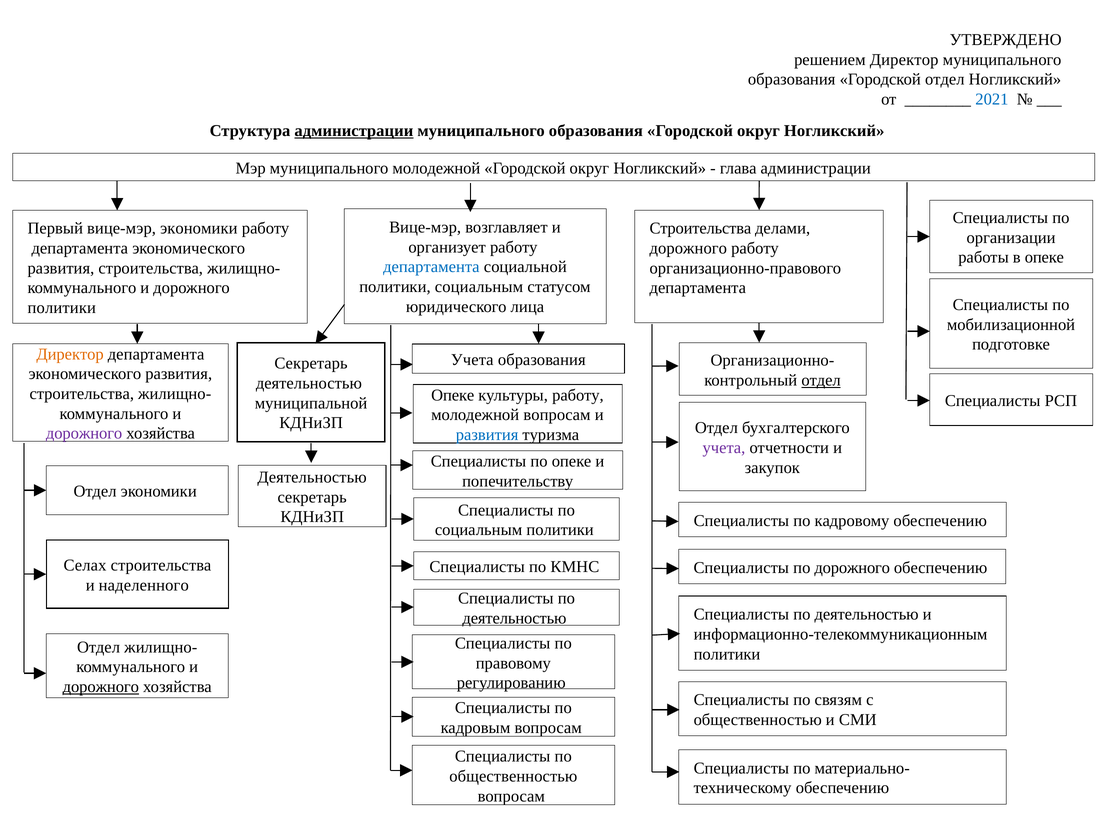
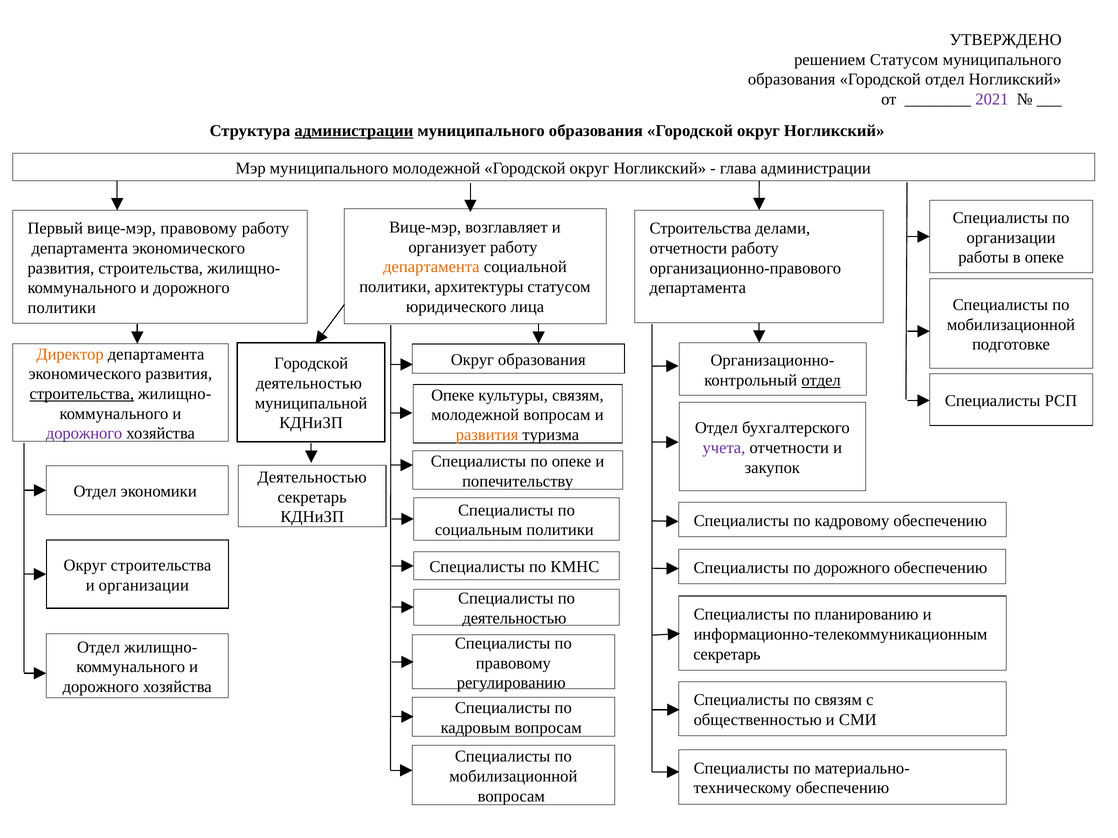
решением Директор: Директор -> Статусом (904, 60)
2021 colour: blue -> purple (992, 99)
вице-мэр экономики: экономики -> правовому (199, 229)
дорожного: дорожного -> отчетности (688, 248)
департамента colour: blue -> orange (431, 267)
политики социальным: социальным -> архитектуры (479, 287)
Учета: Учета -> Округ (472, 360)
Секретарь: Секретарь -> Городской (311, 364)
строительства underline: none -> present (82, 394)
культуры работу: работу -> связям (578, 395)
развития colour: blue -> orange (487, 435)
Селах: Селах -> Округ (85, 566)
и наделенного: наделенного -> организации (144, 586)
деятельностью: деятельностью -> планированию (867, 615)
политики: политики -> секретарь (727, 654)
дорожного underline: present -> none (101, 687)
общественностью: общественностью -> мобилизационной (513, 777)
